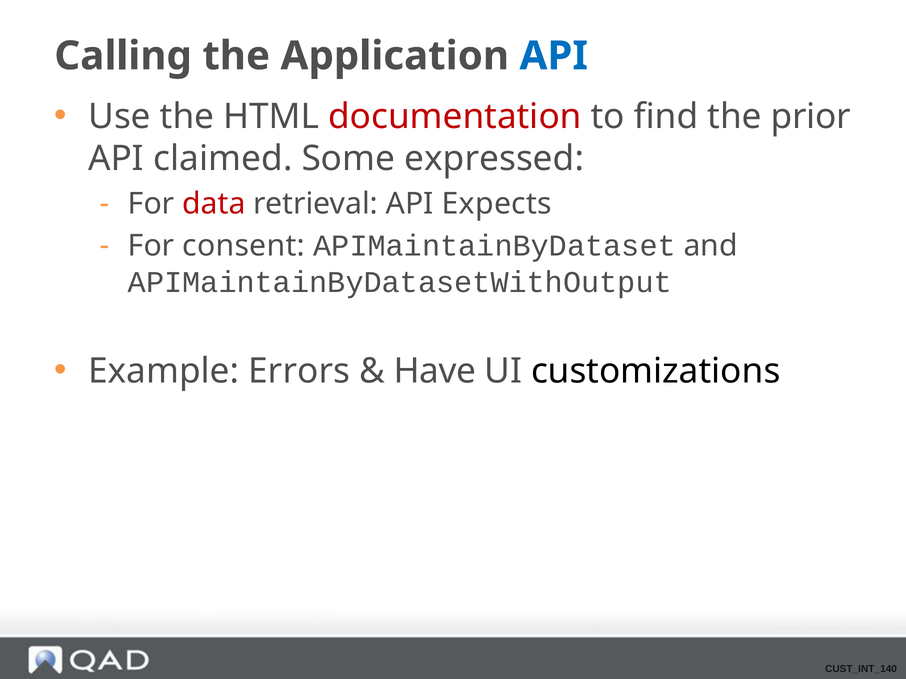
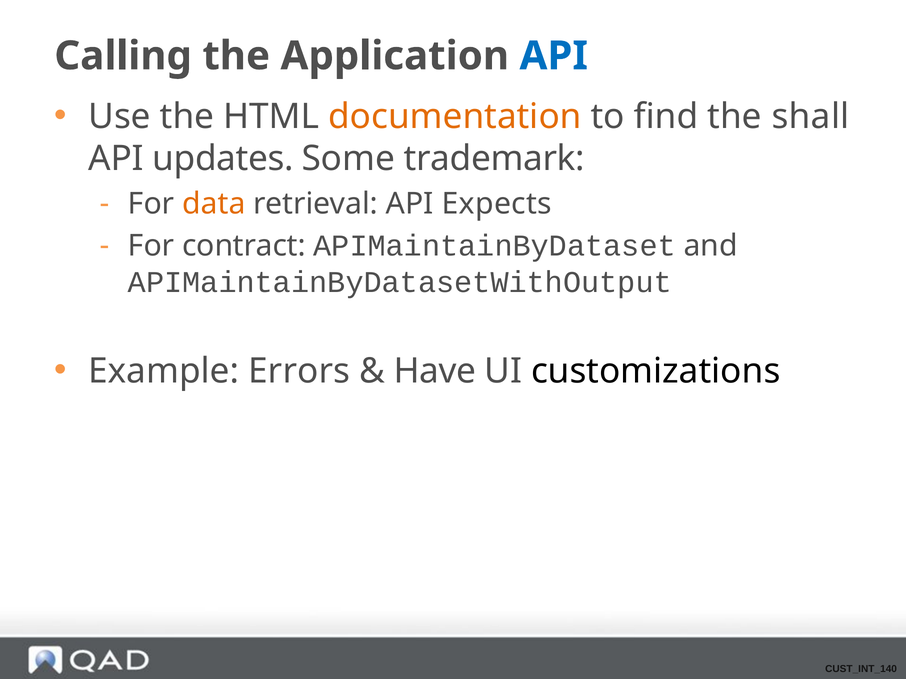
documentation colour: red -> orange (455, 116)
prior: prior -> shall (811, 116)
claimed: claimed -> updates (223, 159)
expressed: expressed -> trademark (494, 159)
data colour: red -> orange (214, 204)
consent: consent -> contract (244, 246)
